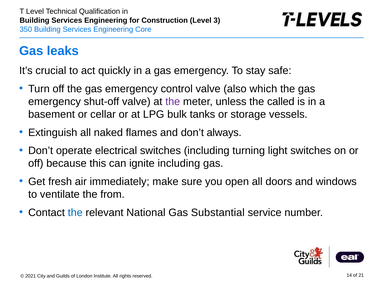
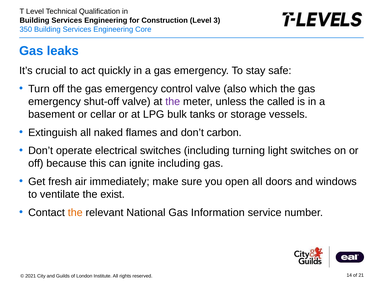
always: always -> carbon (224, 132)
from: from -> exist (113, 194)
the colour: blue -> orange (75, 212)
Substantial: Substantial -> Information (218, 212)
